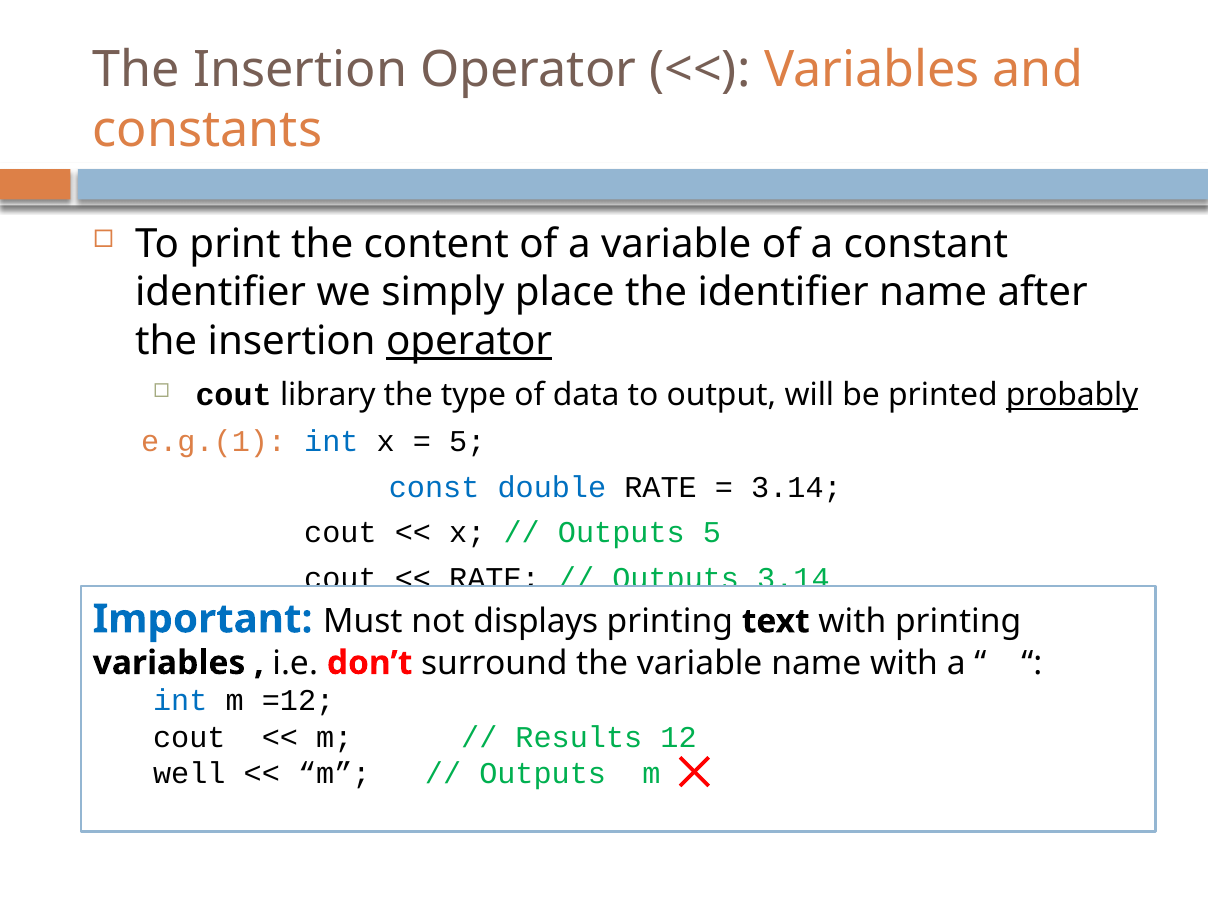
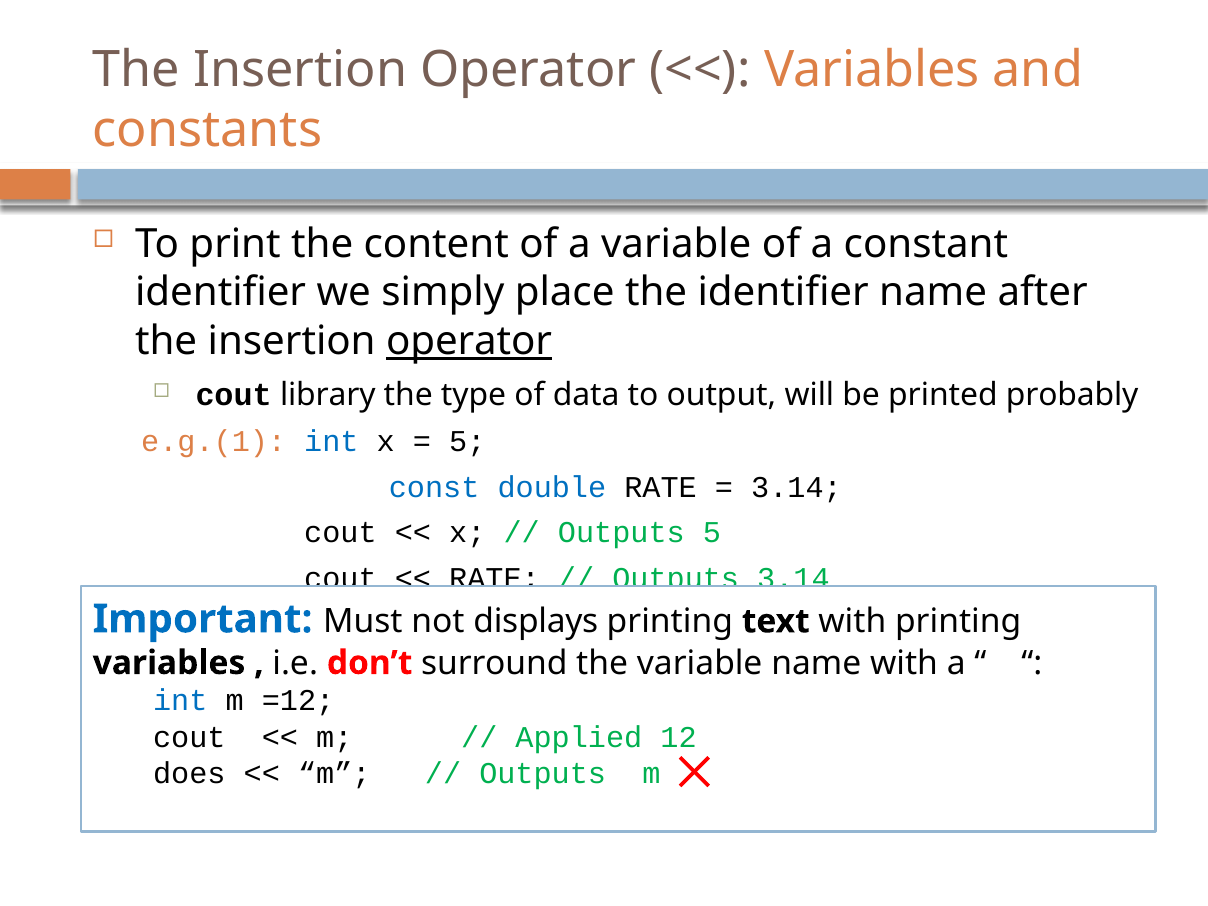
probably underline: present -> none (1072, 395)
Results: Results -> Applied (579, 737)
well: well -> does (189, 773)
